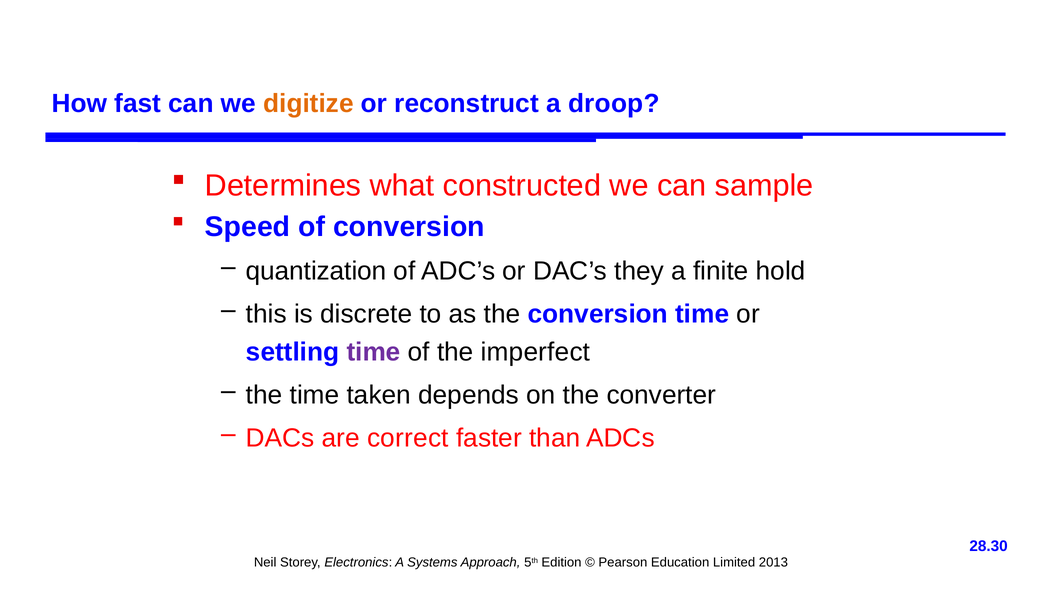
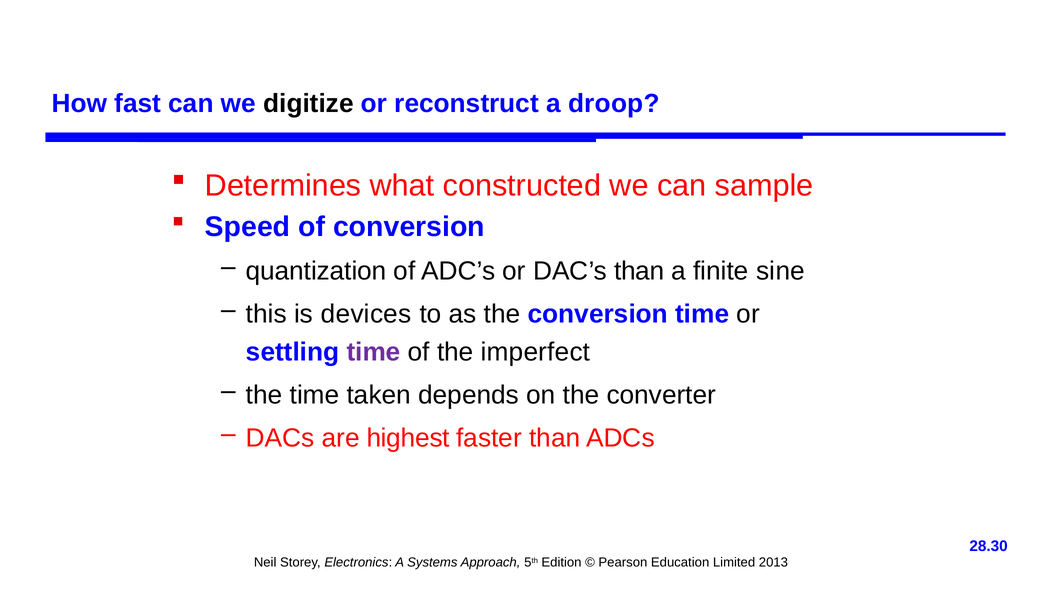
digitize colour: orange -> black (308, 104)
DAC’s they: they -> than (639, 271)
hold: hold -> sine (781, 271)
discrete: discrete -> devices (366, 314)
correct: correct -> highest (408, 438)
